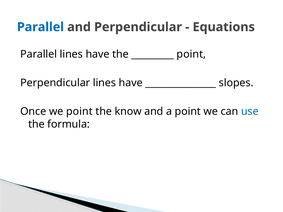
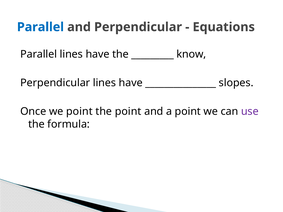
point: point -> know (191, 54)
the know: know -> point (128, 112)
use colour: blue -> purple (250, 112)
